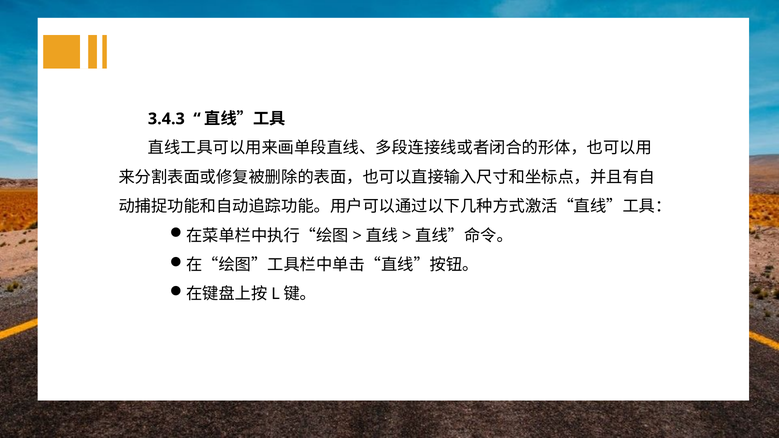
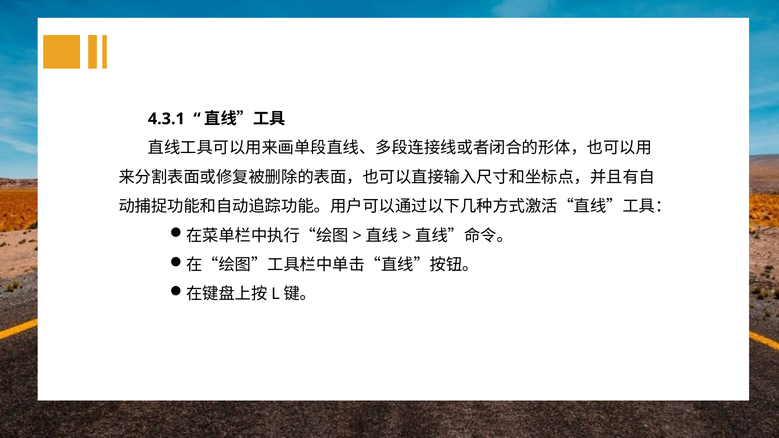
3.4.3: 3.4.3 -> 4.3.1 (166, 119)
